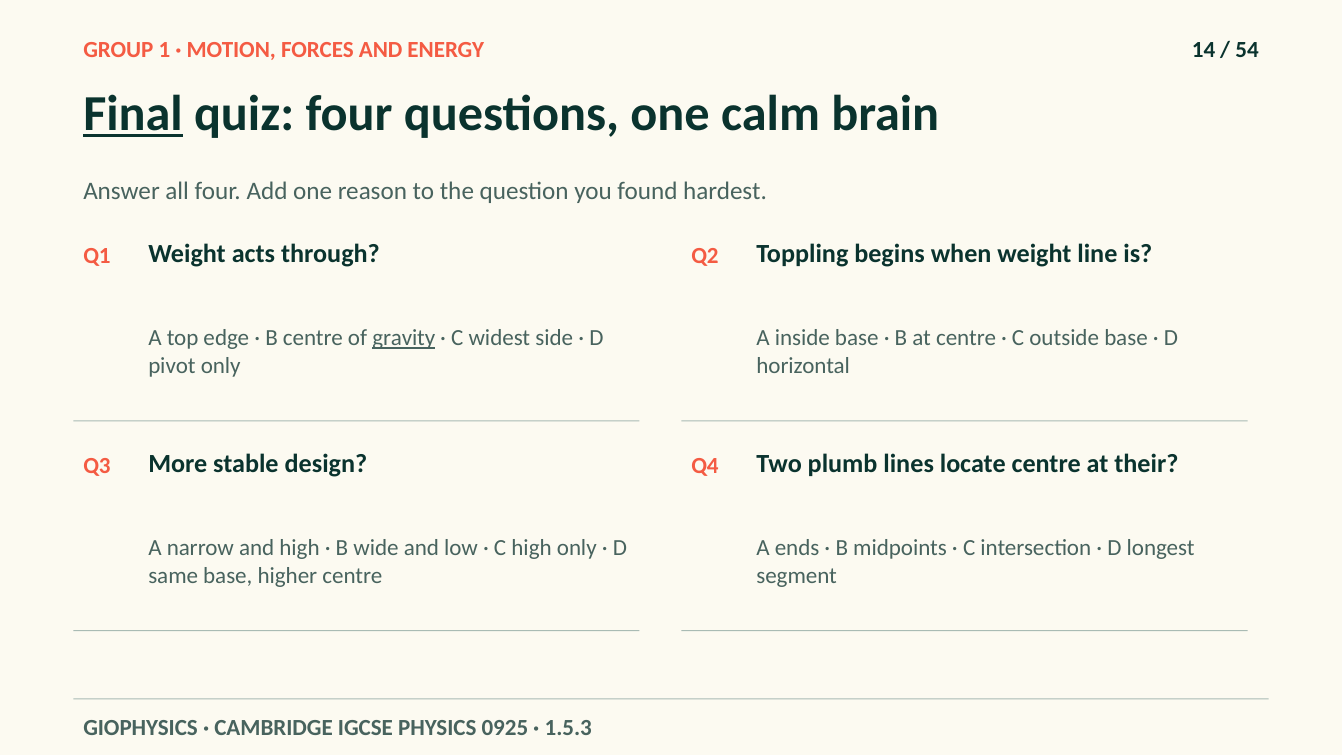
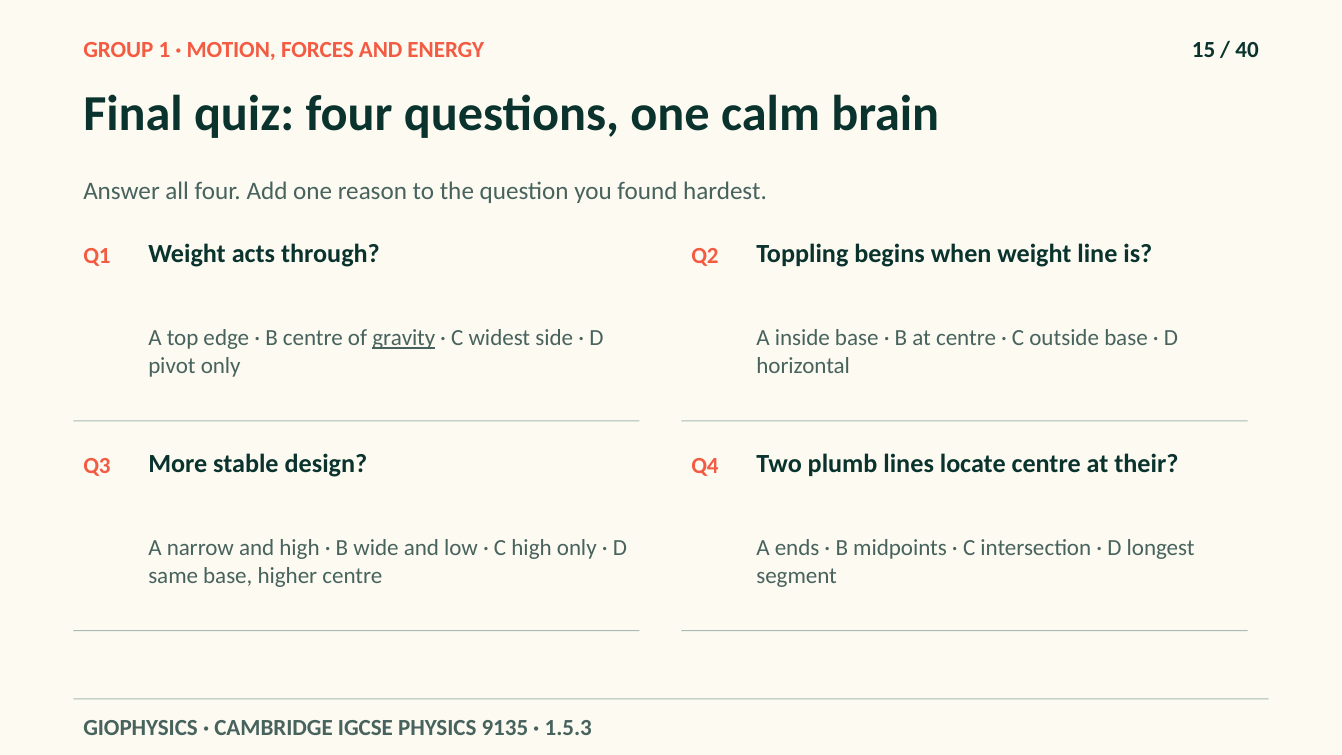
14: 14 -> 15 (1204, 50)
54: 54 -> 40 (1247, 50)
Final underline: present -> none (133, 114)
0925: 0925 -> 9135 (505, 728)
